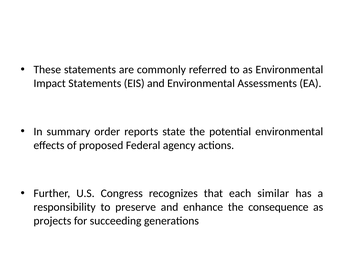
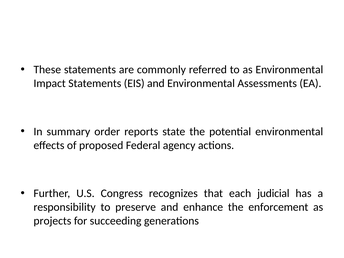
similar: similar -> judicial (273, 193)
consequence: consequence -> enforcement (278, 207)
